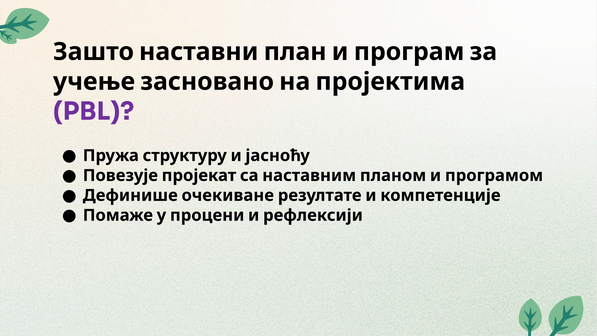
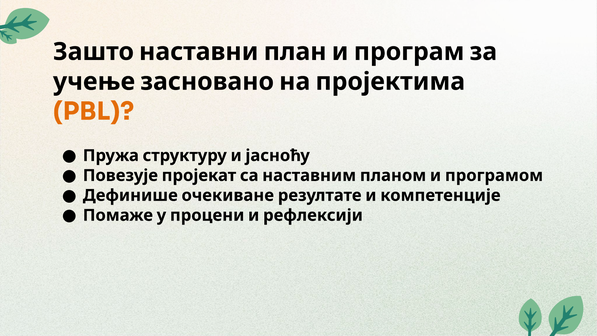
PBL colour: purple -> orange (94, 111)
